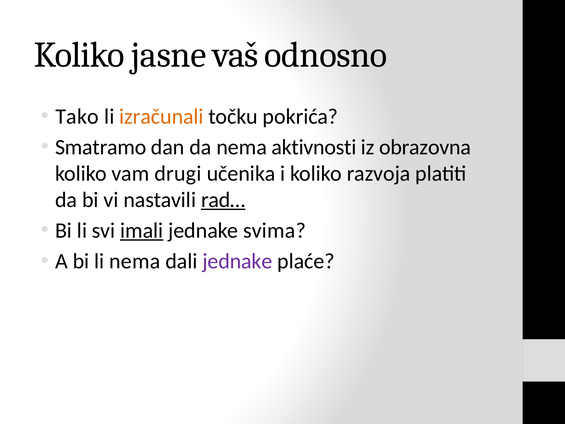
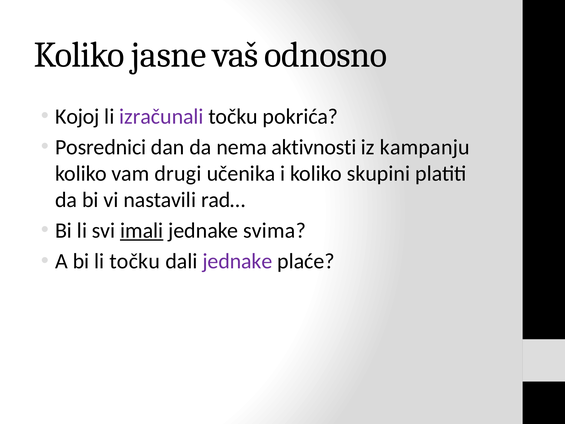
Tako: Tako -> Kojoj (77, 116)
izračunali colour: orange -> purple (161, 116)
Smatramo: Smatramo -> Posrednici (101, 147)
obrazovna: obrazovna -> kampanju (425, 147)
razvoja: razvoja -> skupini (378, 173)
rad… underline: present -> none (223, 200)
li nema: nema -> točku (135, 261)
